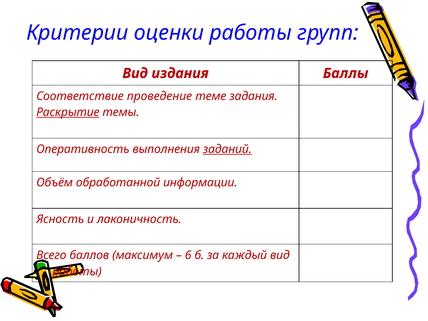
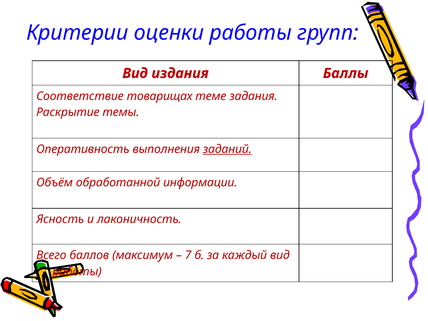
проведение: проведение -> товарищах (160, 96)
Раскрытие underline: present -> none (68, 112)
6: 6 -> 7 (188, 255)
